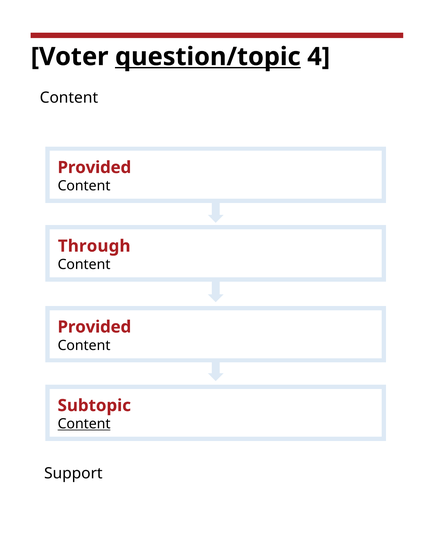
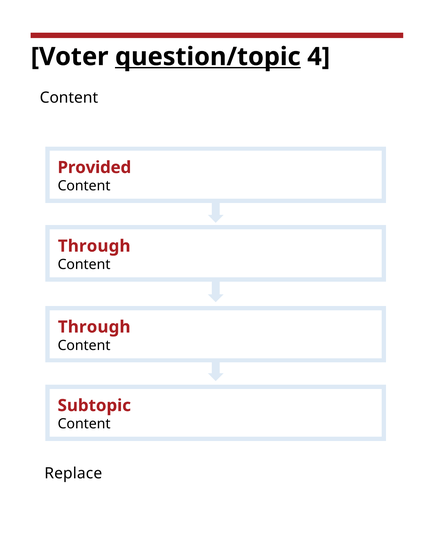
Provided: Provided -> Through (94, 327)
Content underline: present -> none (84, 424)
Support: Support -> Replace (73, 473)
